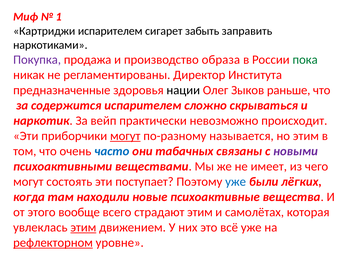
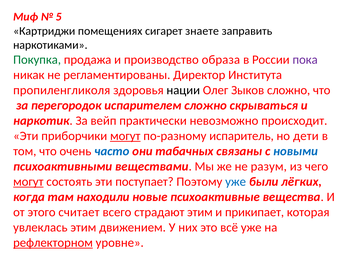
1: 1 -> 5 (59, 17)
Картриджи испарителем: испарителем -> помещениях (110, 31)
забыть: забыть -> знаете (202, 31)
Покупка colour: purple -> green (37, 60)
пока colour: green -> purple (305, 60)
предназначенные: предназначенные -> пропиленгликоля (62, 90)
Зыков раньше: раньше -> сложно (289, 90)
содержится: содержится -> перегородок (66, 105)
называется: называется -> испаритель (242, 136)
но этим: этим -> дети (306, 136)
новыми colour: purple -> blue (296, 151)
имеет: имеет -> разум (269, 166)
могут underline: none -> present (28, 182)
вообще: вообще -> считает (79, 212)
самолётах: самолётах -> прикипает (255, 212)
этим underline: present -> none (83, 227)
